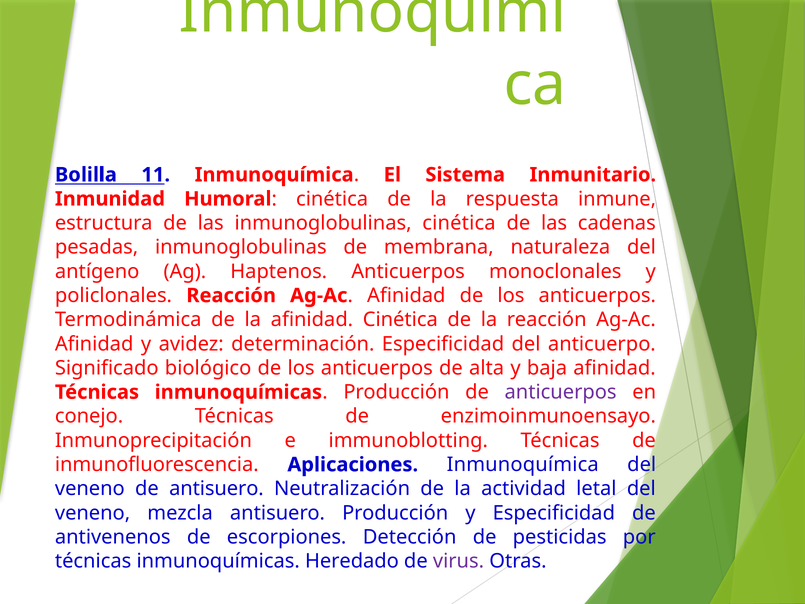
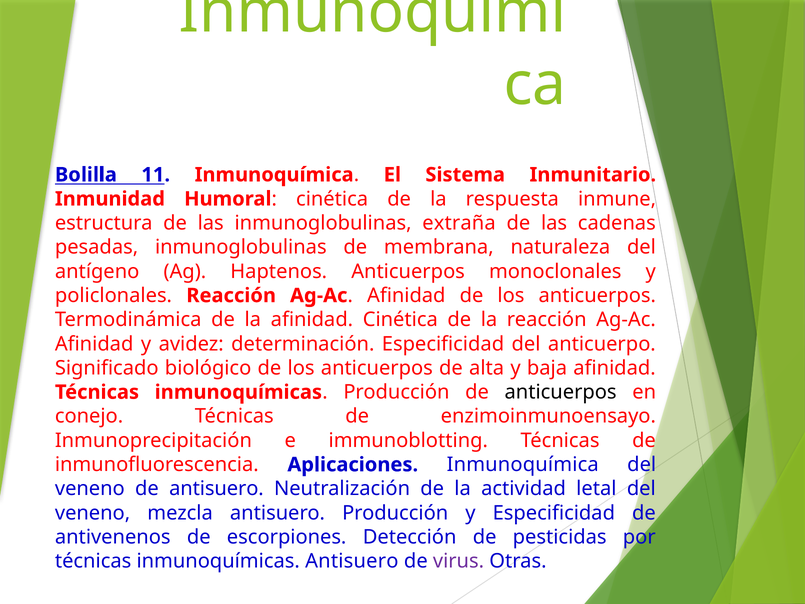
inmunoglobulinas cinética: cinética -> extraña (459, 223)
anticuerpos colour: purple -> black (561, 392)
inmunoquímicas Heredado: Heredado -> Antisuero (352, 561)
